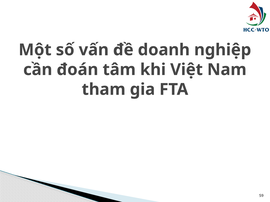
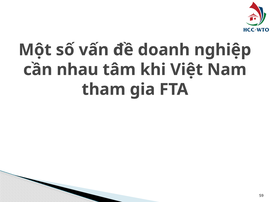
đoán: đoán -> nhau (77, 70)
